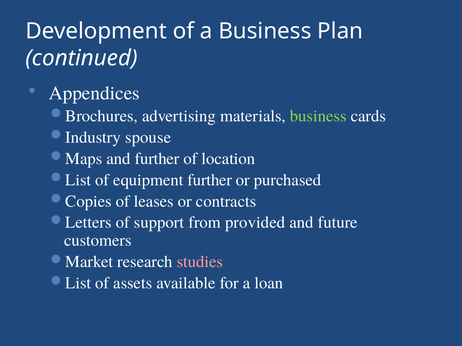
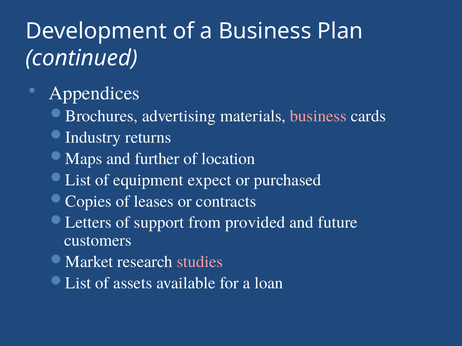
business colour: light green -> pink (318, 116)
spouse: spouse -> returns (148, 137)
equipment further: further -> expect (210, 180)
